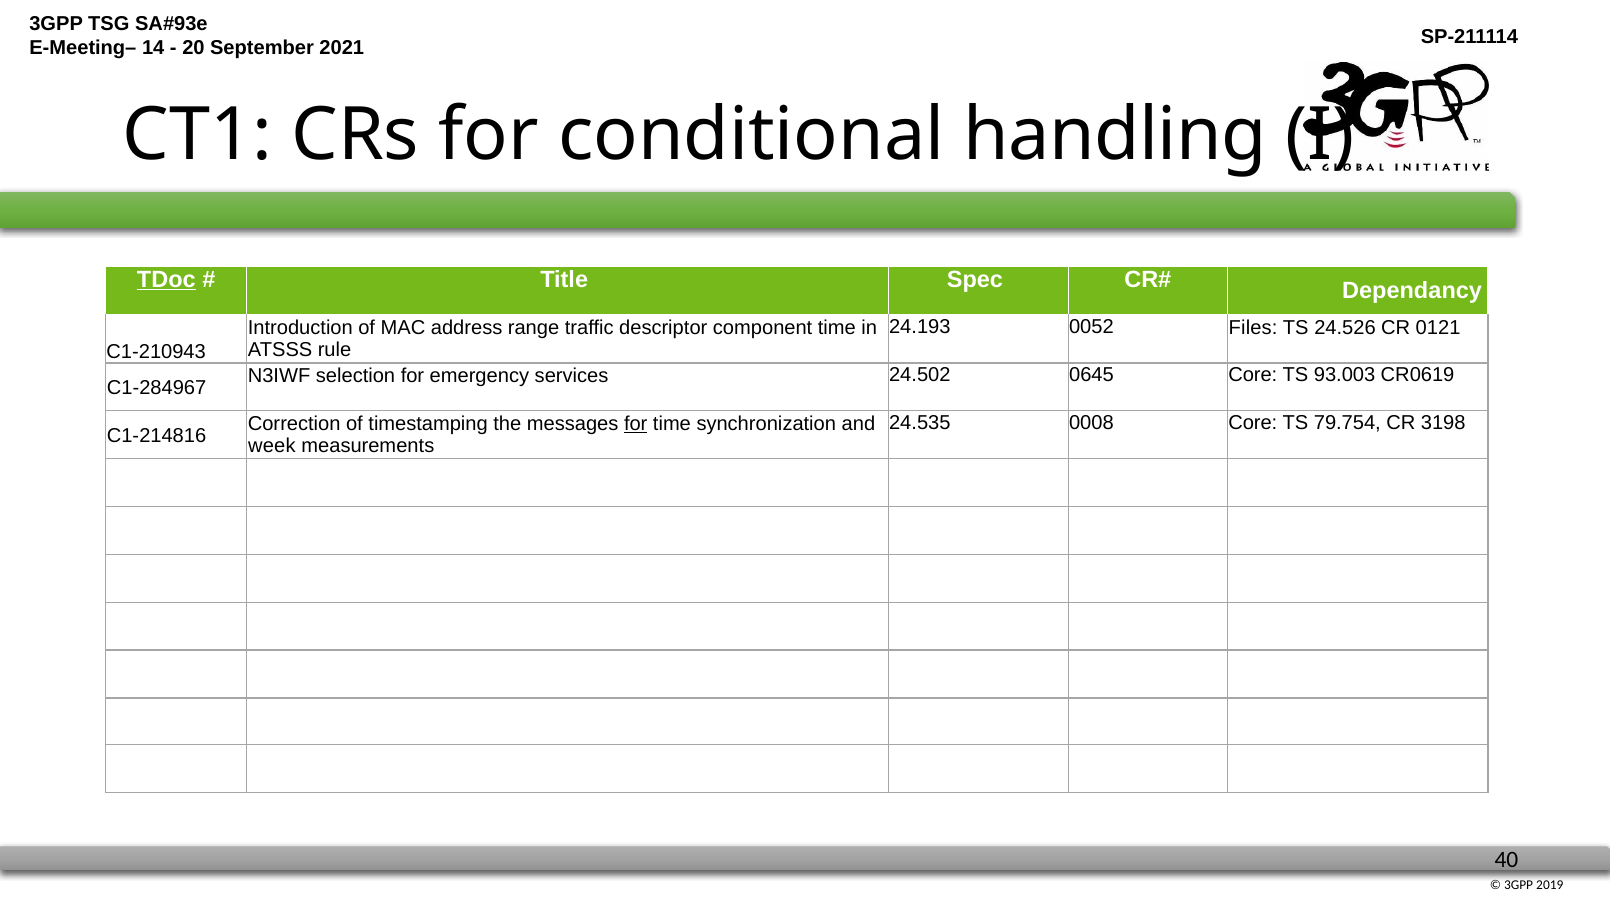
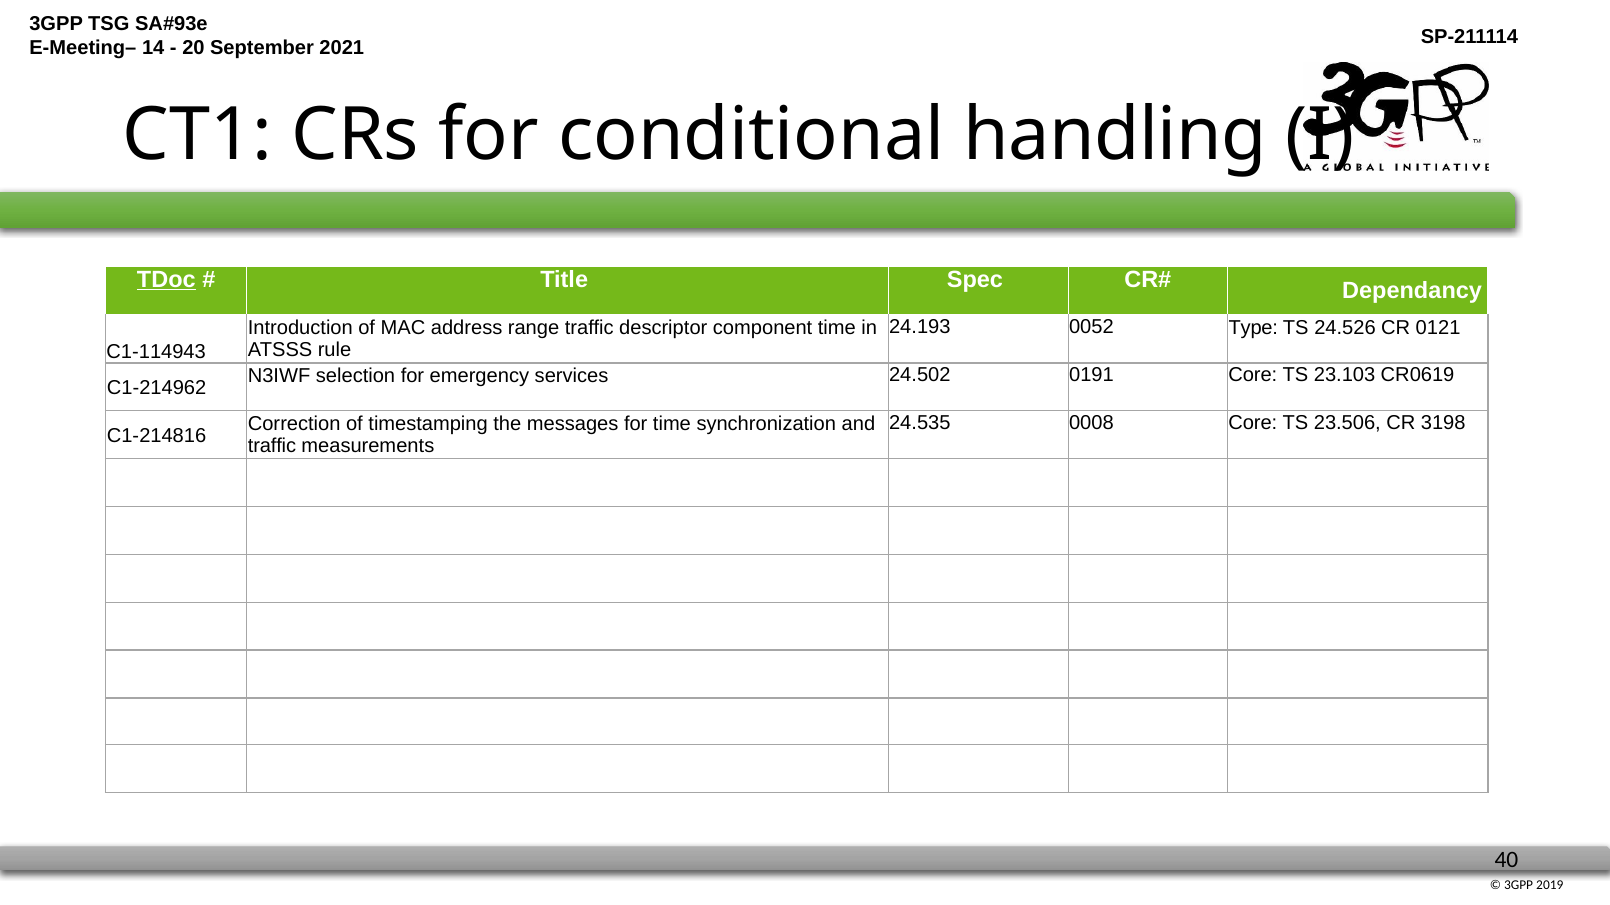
Files: Files -> Type (1253, 328)
C1-210943: C1-210943 -> C1-114943 (156, 352)
0645: 0645 -> 0191 (1091, 376)
93.003: 93.003 -> 23.103 (1345, 376)
C1-284967: C1-284967 -> C1-214962 (157, 388)
79.754: 79.754 -> 23.506 (1347, 423)
for underline: present -> none (636, 424)
week: week -> traffic (272, 446)
